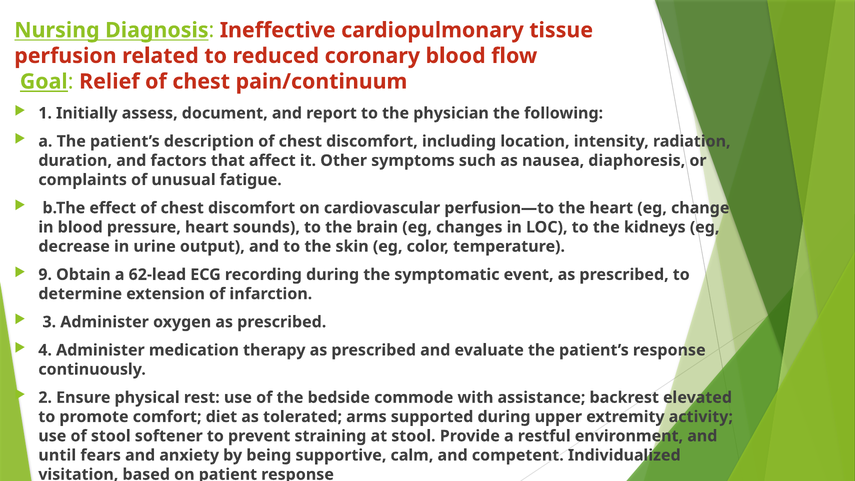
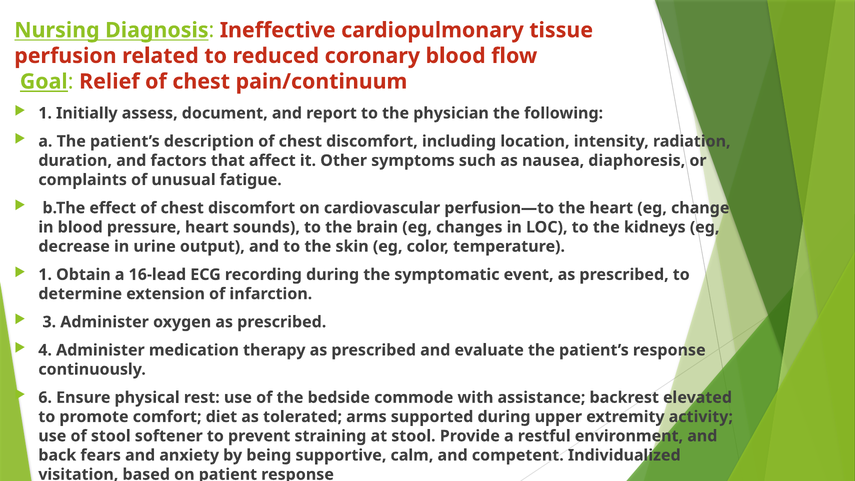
9: 9 -> 1 (45, 275)
62-lead: 62-lead -> 16-lead (157, 275)
2: 2 -> 6 (45, 397)
until: until -> back (57, 455)
